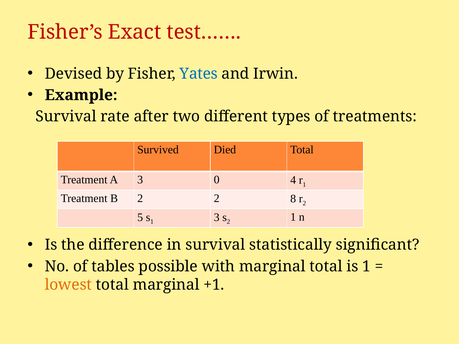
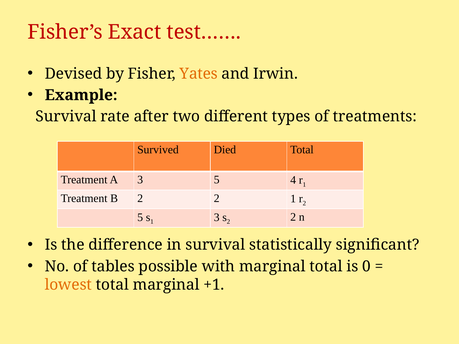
Yates colour: blue -> orange (199, 74)
3 0: 0 -> 5 (217, 180)
2 8: 8 -> 1 (293, 199)
1: 1 -> 2 (293, 217)
is 1: 1 -> 0 (367, 266)
